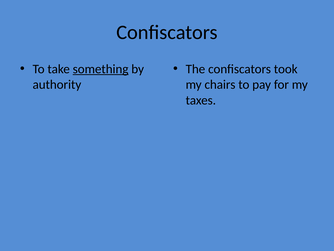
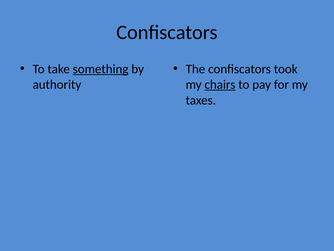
chairs underline: none -> present (220, 84)
